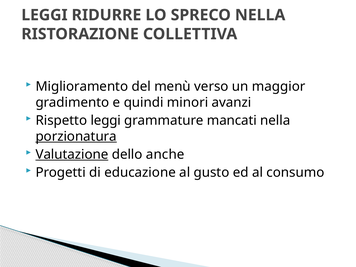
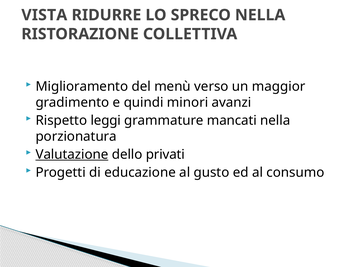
LEGGI: LEGGI -> VISTA (44, 15)
porzionatura underline: present -> none (76, 136)
anche: anche -> privati (165, 154)
